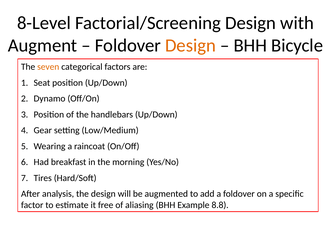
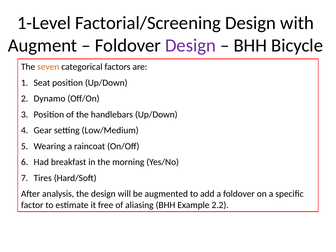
8-Level: 8-Level -> 1-Level (44, 23)
Design colour: orange -> purple (190, 45)
8.8: 8.8 -> 2.2 (220, 205)
